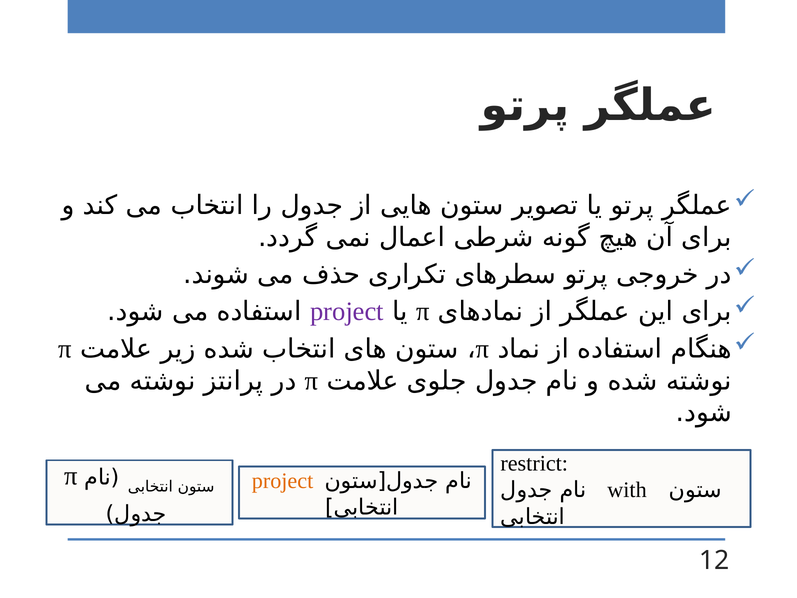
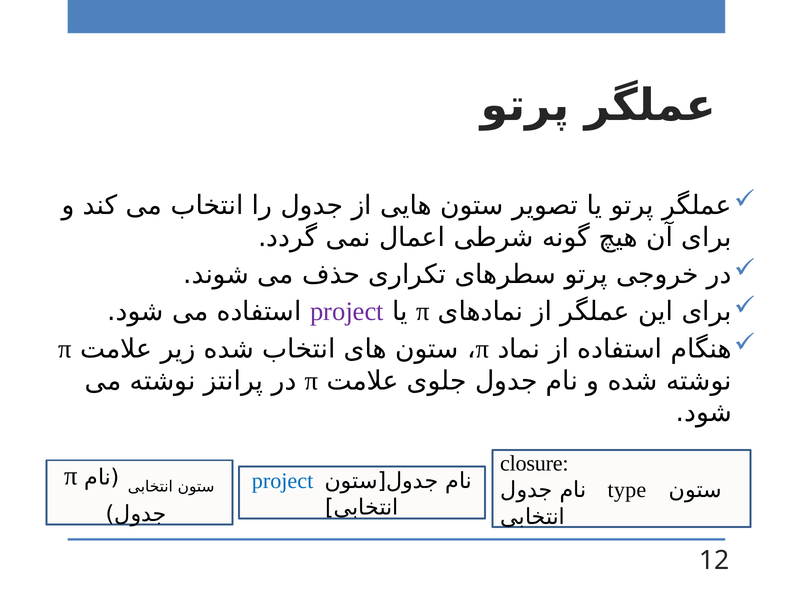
restrict: restrict -> closure (534, 463)
project colour: orange -> blue (283, 481)
with: with -> type (627, 490)
